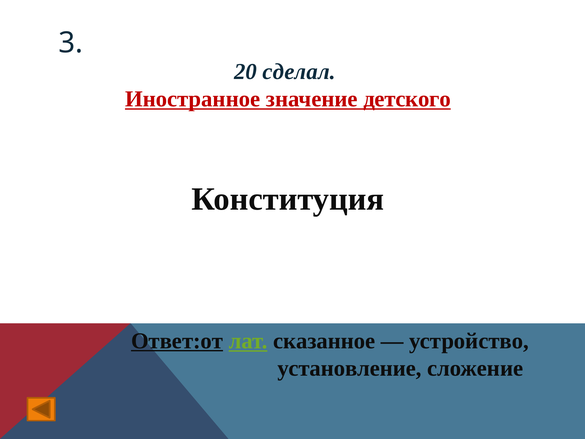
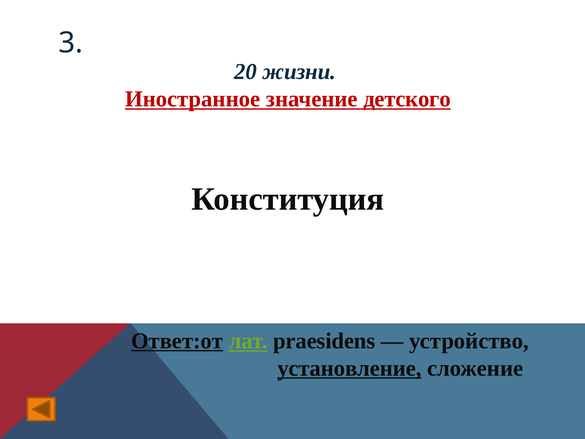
сделал: сделал -> жизни (299, 72)
сказанное: сказанное -> praesidens (324, 341)
установление underline: none -> present (349, 368)
